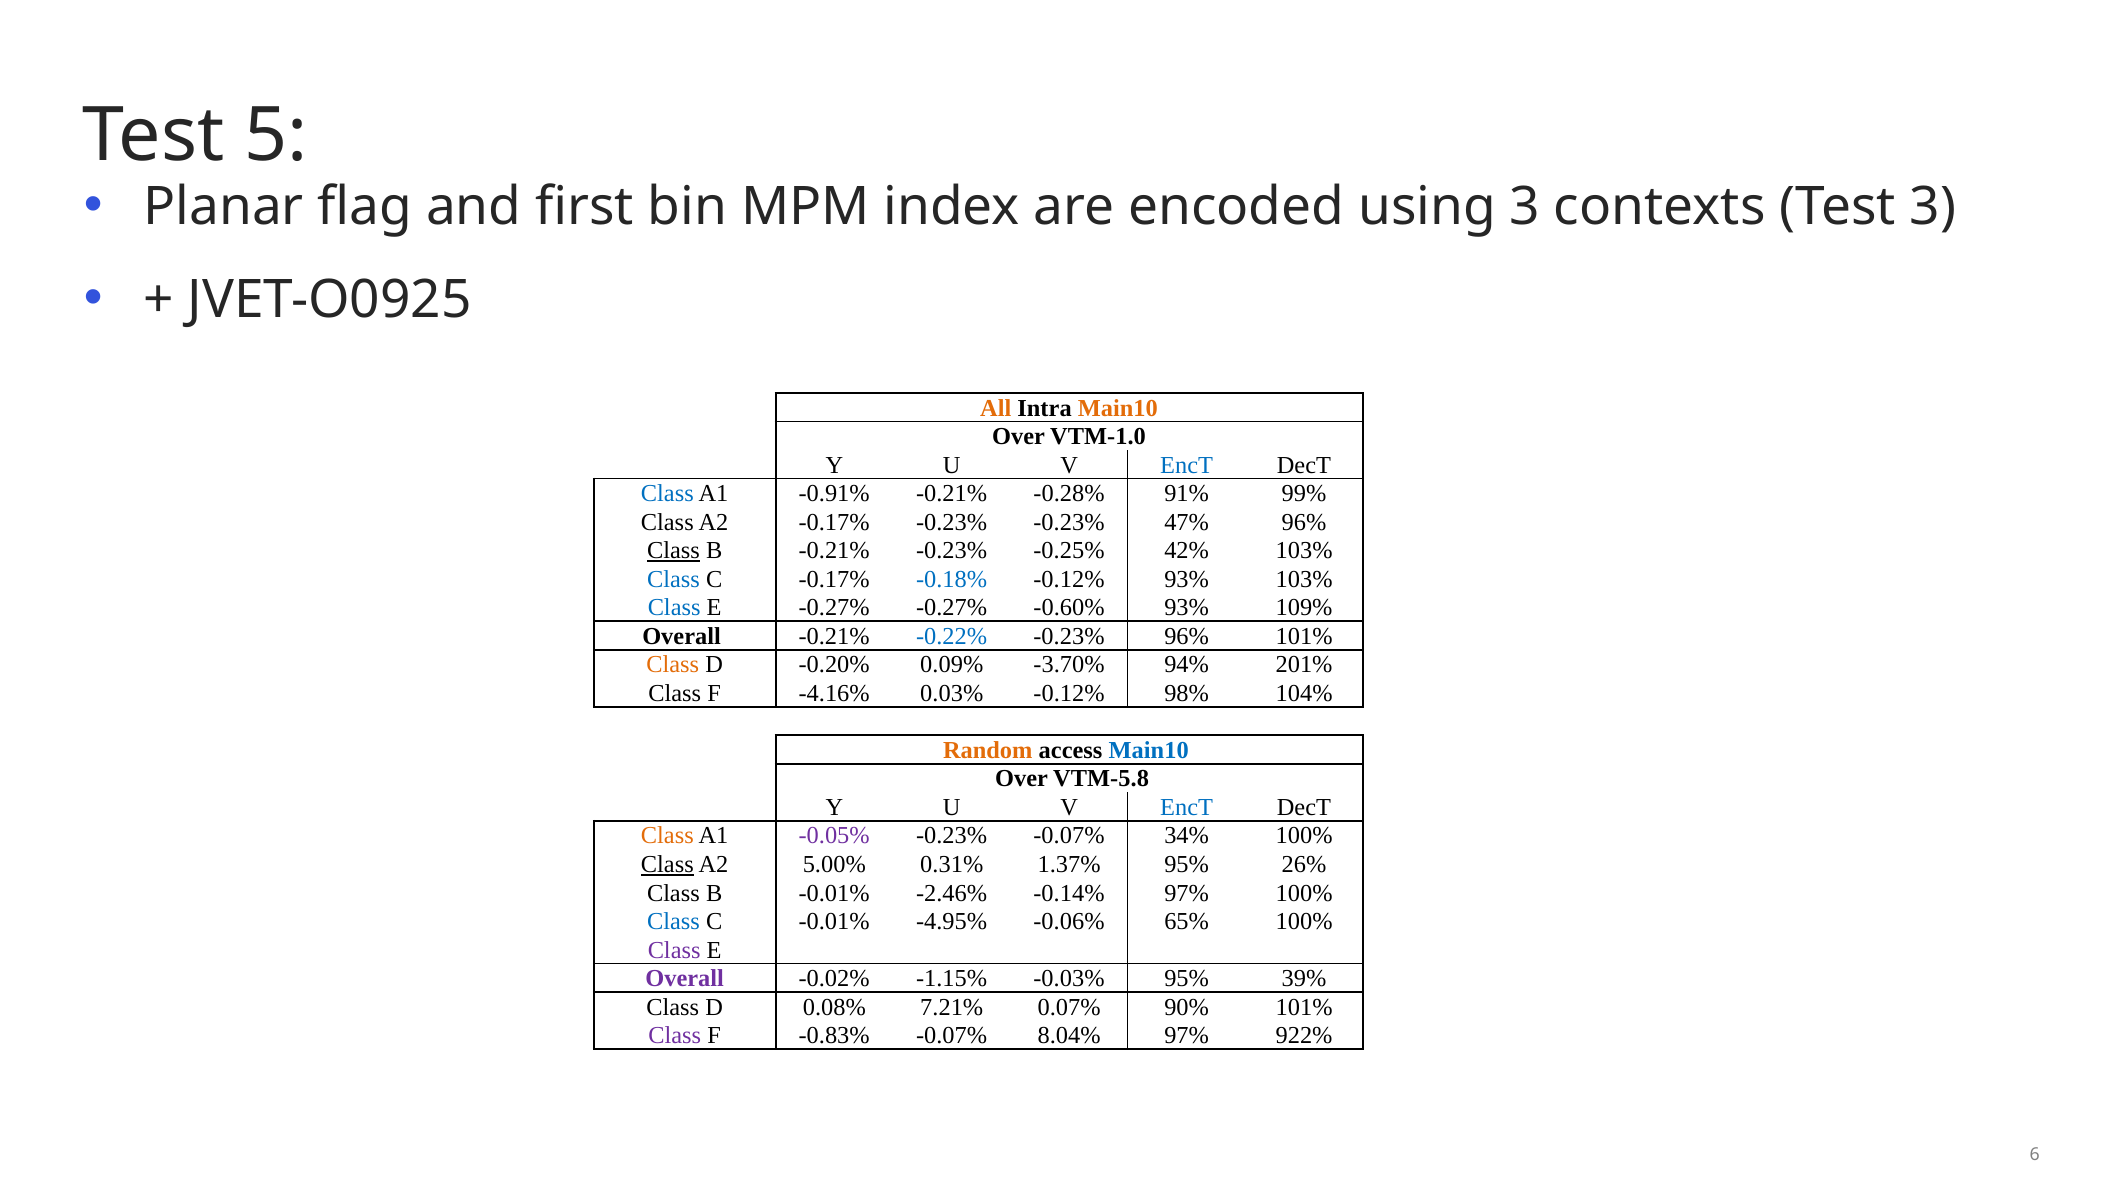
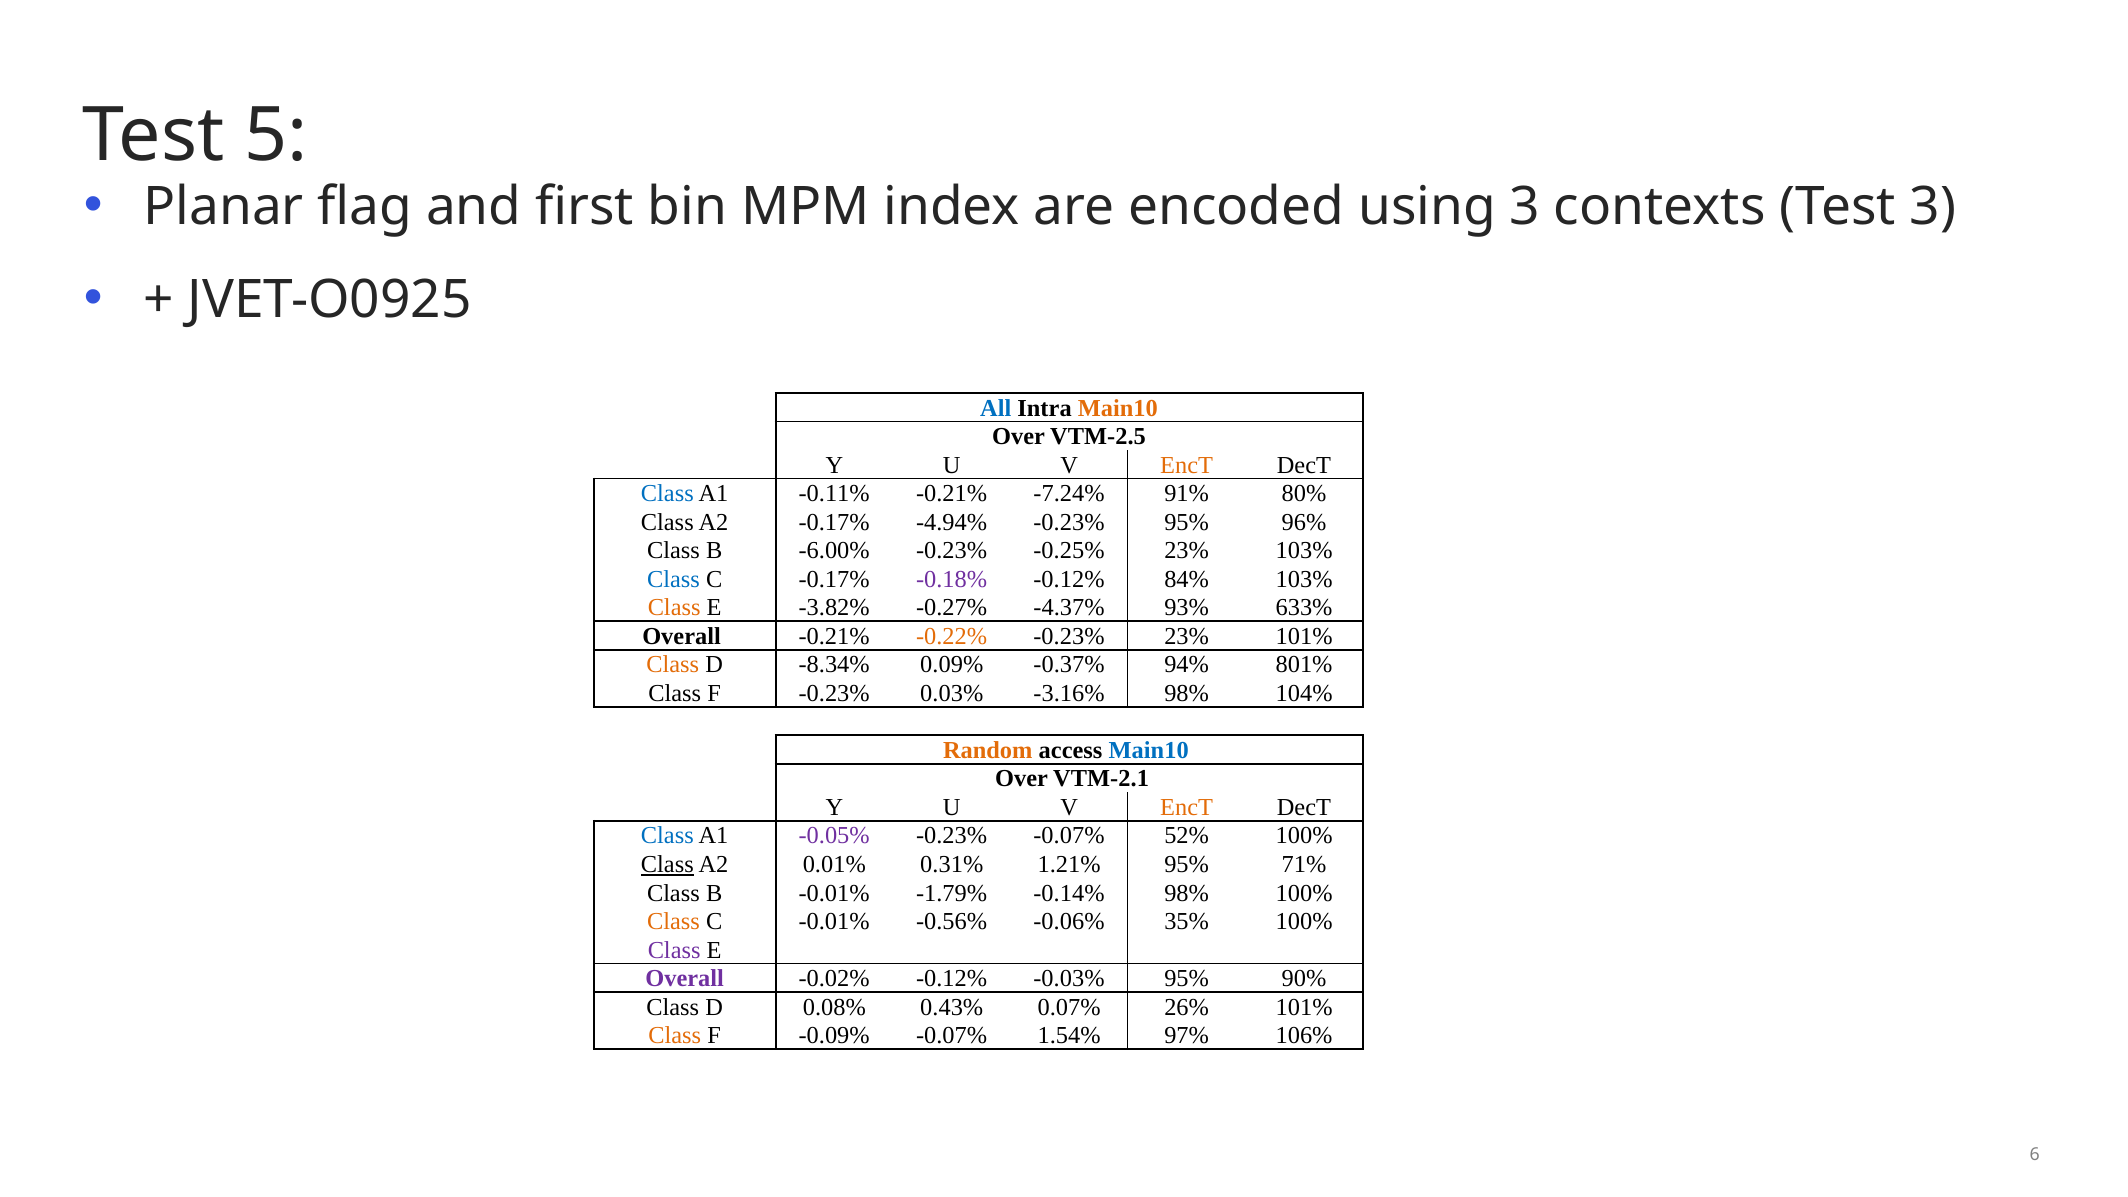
All colour: orange -> blue (996, 408)
VTM-1.0: VTM-1.0 -> VTM-2.5 (1098, 437)
EncT colour: blue -> orange (1187, 465)
-0.91%: -0.91% -> -0.11% (834, 494)
-0.28%: -0.28% -> -7.24% (1069, 494)
99%: 99% -> 80% (1304, 494)
-0.17% -0.23%: -0.23% -> -4.94% (952, 522)
-0.23% 47%: 47% -> 95% (1187, 522)
Class underline: present -> none (673, 551)
B -0.21%: -0.21% -> -6.00% (834, 551)
-0.25% 42%: 42% -> 23% (1187, 551)
-0.18% colour: blue -> purple (952, 579)
-0.12% 93%: 93% -> 84% (1187, 579)
Class colour: blue -> orange (674, 608)
E -0.27%: -0.27% -> -3.82% (834, 608)
-0.60%: -0.60% -> -4.37% (1069, 608)
109%: 109% -> 633% (1304, 608)
-0.22% colour: blue -> orange (952, 636)
-0.23% 96%: 96% -> 23% (1187, 636)
-0.20%: -0.20% -> -8.34% (834, 665)
-3.70%: -3.70% -> -0.37% (1069, 665)
201%: 201% -> 801% (1304, 665)
F -4.16%: -4.16% -> -0.23% (834, 693)
0.03% -0.12%: -0.12% -> -3.16% (1069, 693)
VTM-5.8: VTM-5.8 -> VTM-2.1 (1101, 779)
EncT colour: blue -> orange (1187, 807)
Class colour: orange -> blue (667, 836)
34%: 34% -> 52% (1187, 836)
5.00%: 5.00% -> 0.01% (834, 864)
1.37%: 1.37% -> 1.21% (1069, 864)
26%: 26% -> 71% (1304, 864)
-2.46%: -2.46% -> -1.79% (952, 893)
-0.14% 97%: 97% -> 98% (1187, 893)
Class colour: blue -> orange (673, 922)
-4.95%: -4.95% -> -0.56% (952, 922)
65%: 65% -> 35% (1187, 922)
-0.02% -1.15%: -1.15% -> -0.12% (952, 979)
39%: 39% -> 90% (1304, 979)
7.21%: 7.21% -> 0.43% (952, 1007)
90%: 90% -> 26% (1187, 1007)
Class colour: purple -> orange (675, 1036)
-0.83%: -0.83% -> -0.09% (834, 1036)
8.04%: 8.04% -> 1.54% (1069, 1036)
922%: 922% -> 106% (1304, 1036)
